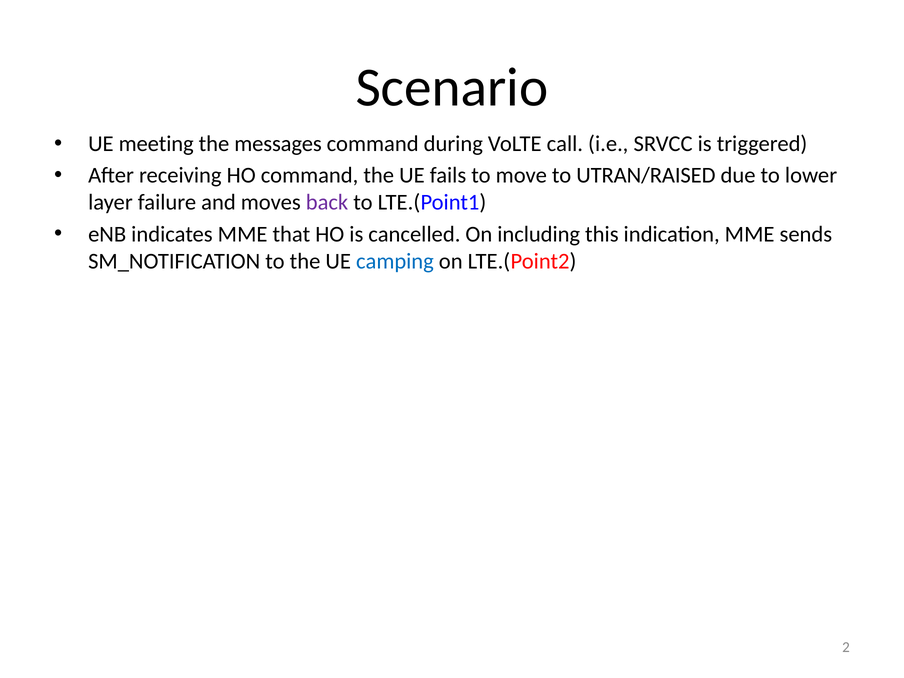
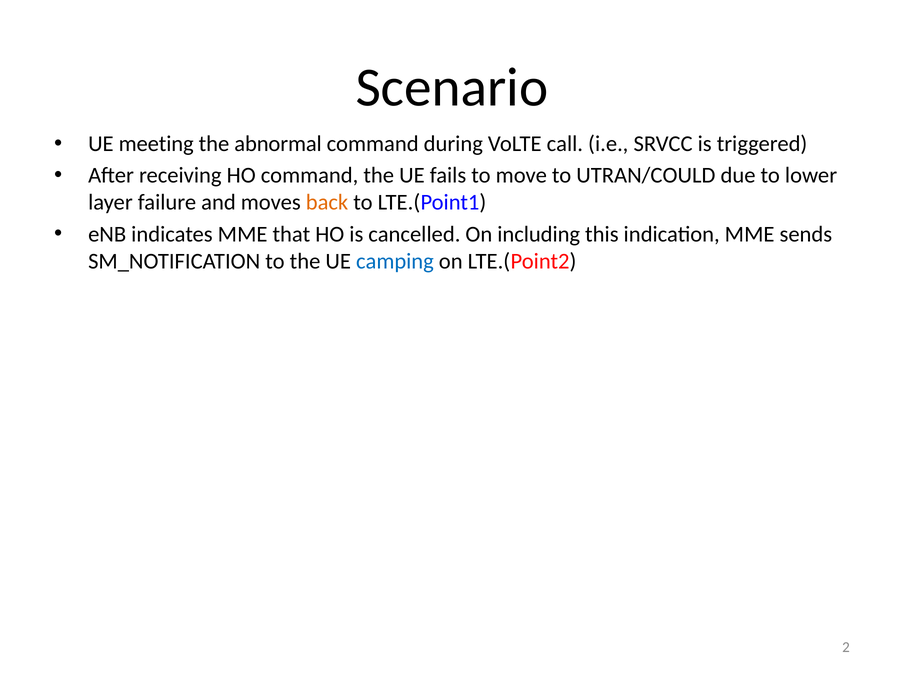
messages: messages -> abnormal (278, 144)
UTRAN/RAISED: UTRAN/RAISED -> UTRAN/COULD (646, 175)
back colour: purple -> orange (327, 203)
